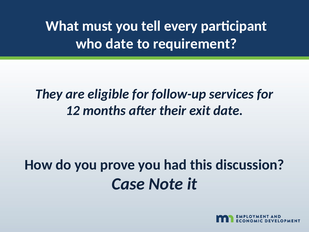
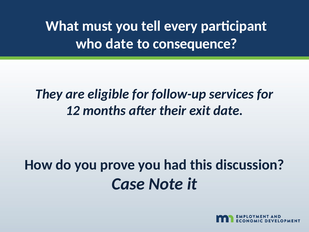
requirement: requirement -> consequence (195, 44)
